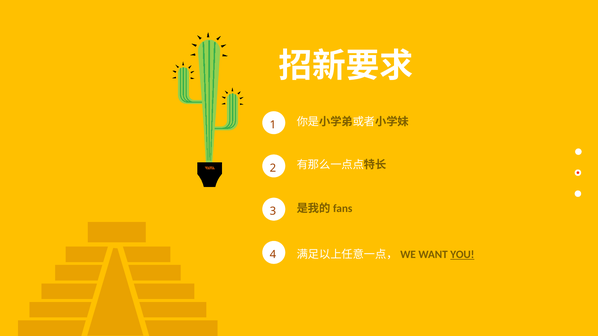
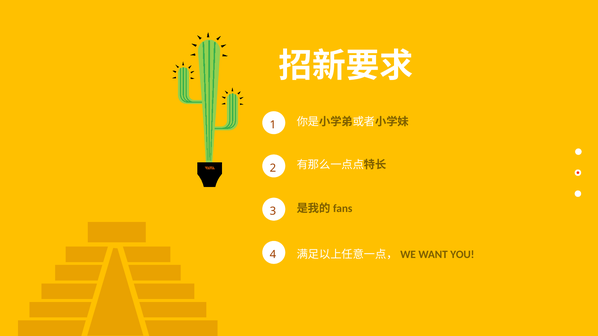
YOU underline: present -> none (462, 255)
